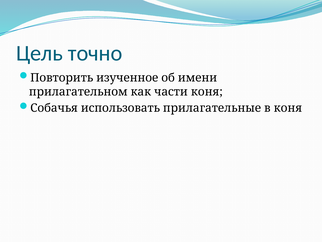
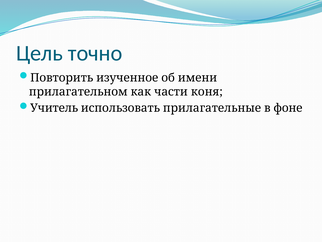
Собачья: Собачья -> Учитель (54, 108)
в коня: коня -> фоне (288, 108)
